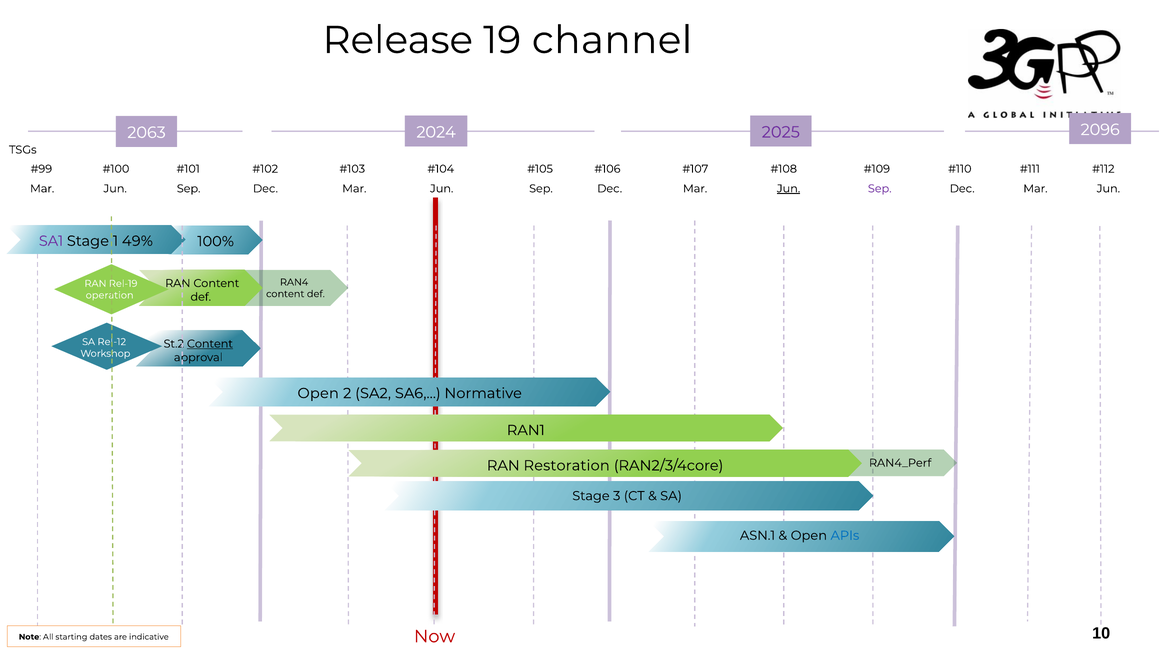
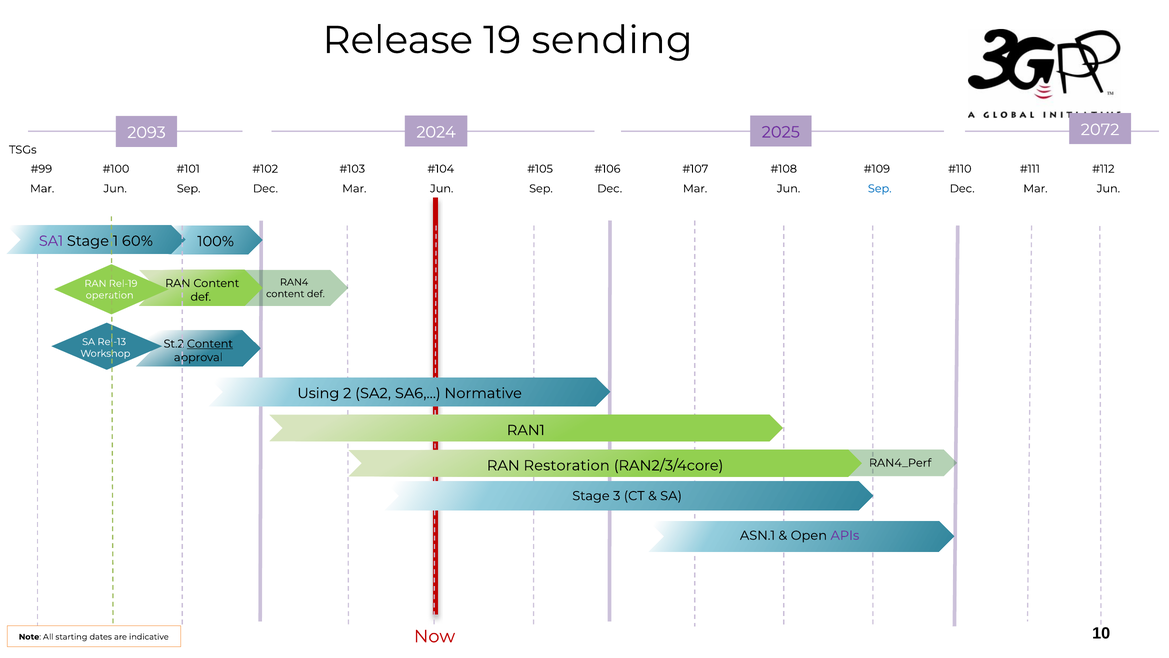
channel: channel -> sending (612, 40)
2096: 2096 -> 2072 (1100, 130)
2063: 2063 -> 2093 (147, 132)
Jun underline: present -> none (789, 188)
Sep colour: purple -> blue (880, 188)
49%: 49% -> 60% (137, 241)
Rel-12: Rel-12 -> Rel-13 (112, 342)
Open: Open -> Using (318, 393)
APIs colour: blue -> purple (845, 535)
